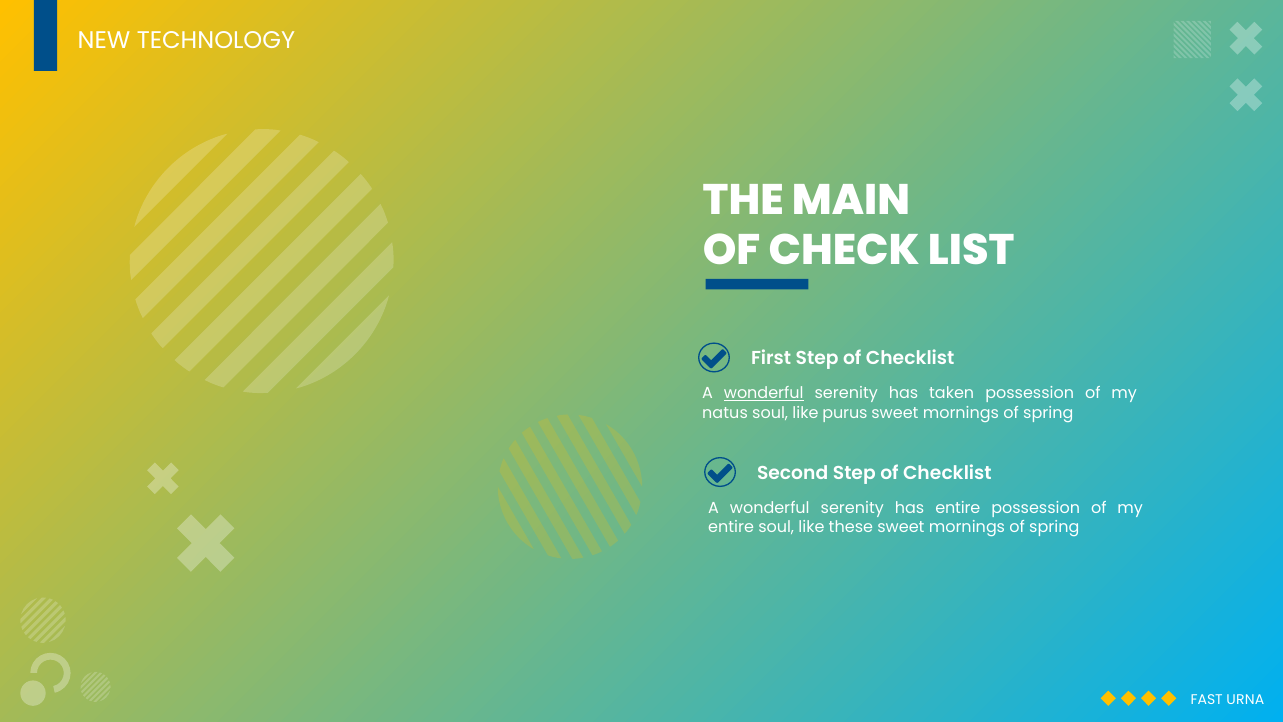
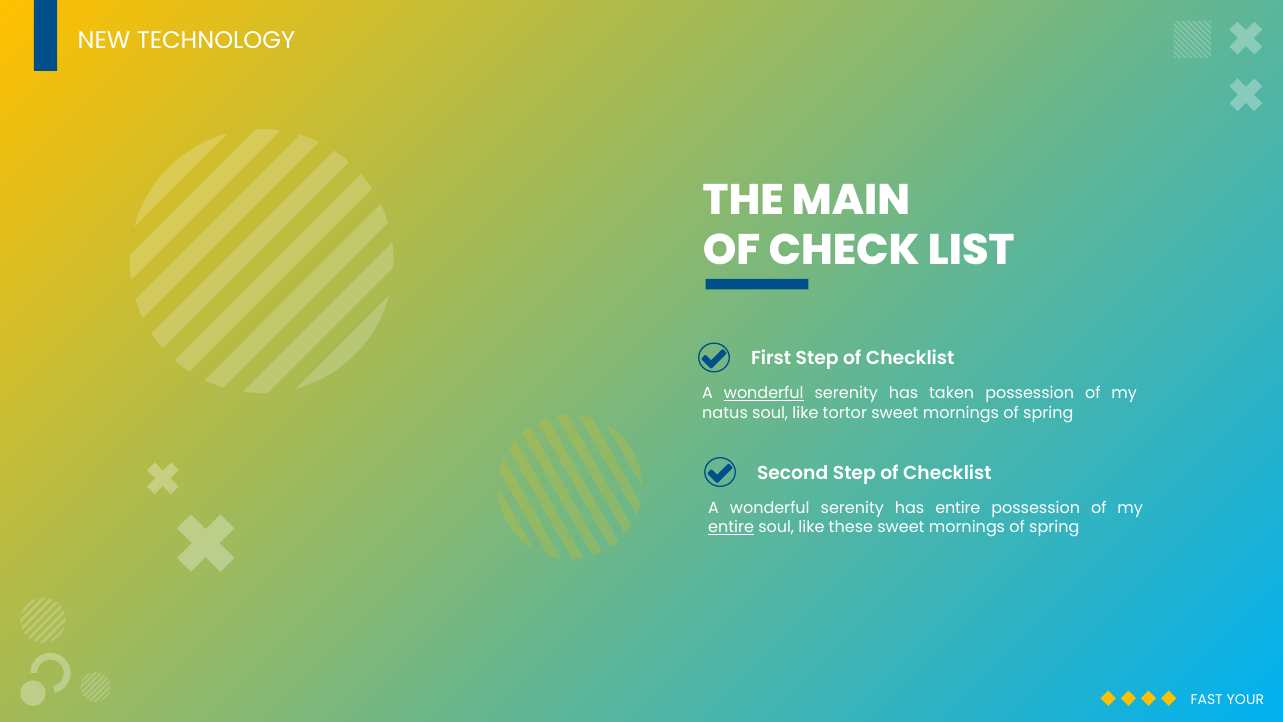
purus: purus -> tortor (845, 413)
entire underline: none -> present (731, 527)
URNA: URNA -> YOUR (1245, 699)
